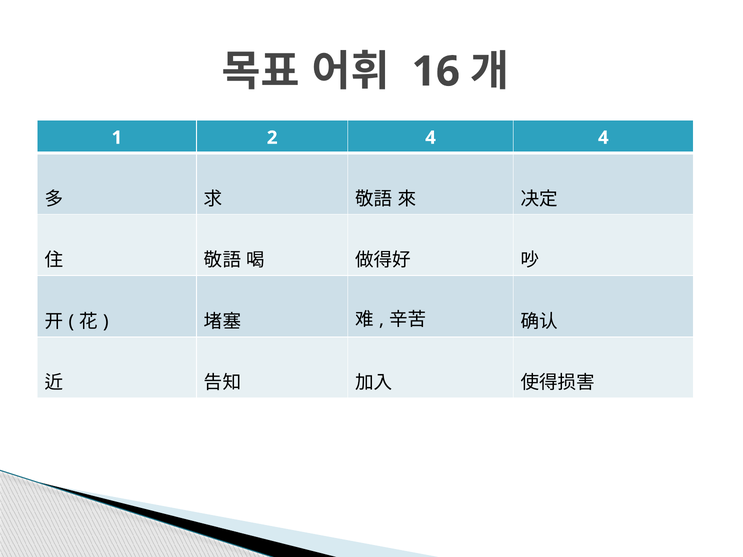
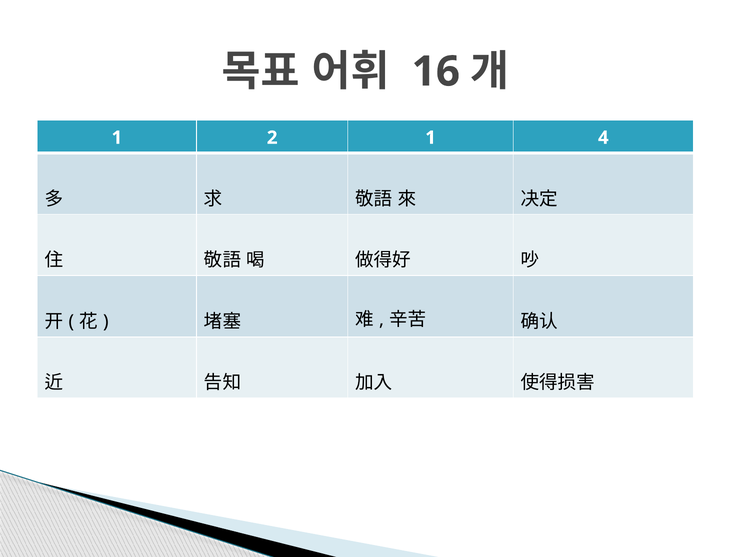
2 4: 4 -> 1 (431, 138)
